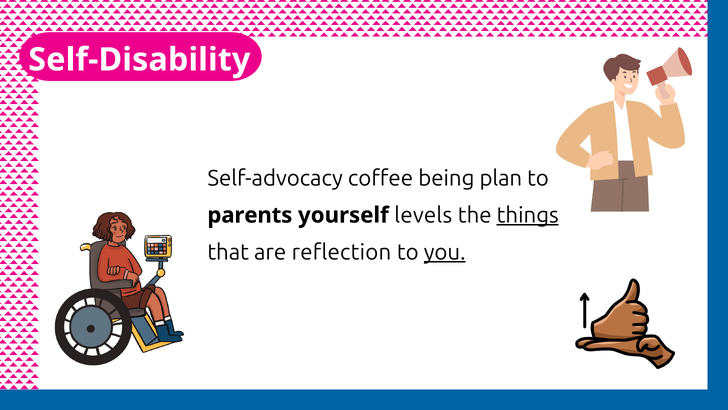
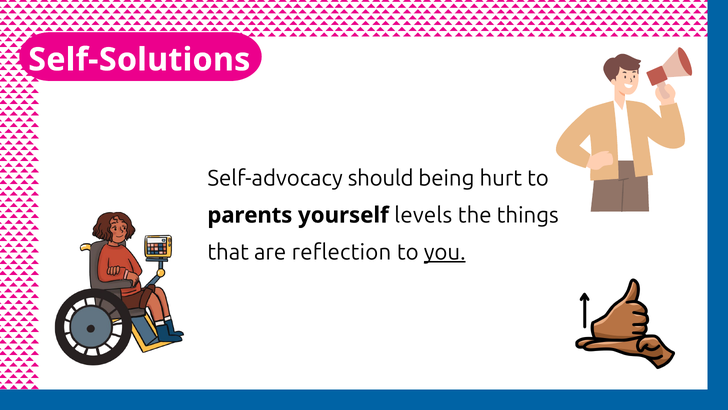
Self-Disability: Self-Disability -> Self-Solutions (139, 60)
coffee: coffee -> should (381, 178)
plan: plan -> hurt (501, 178)
things underline: present -> none (528, 215)
